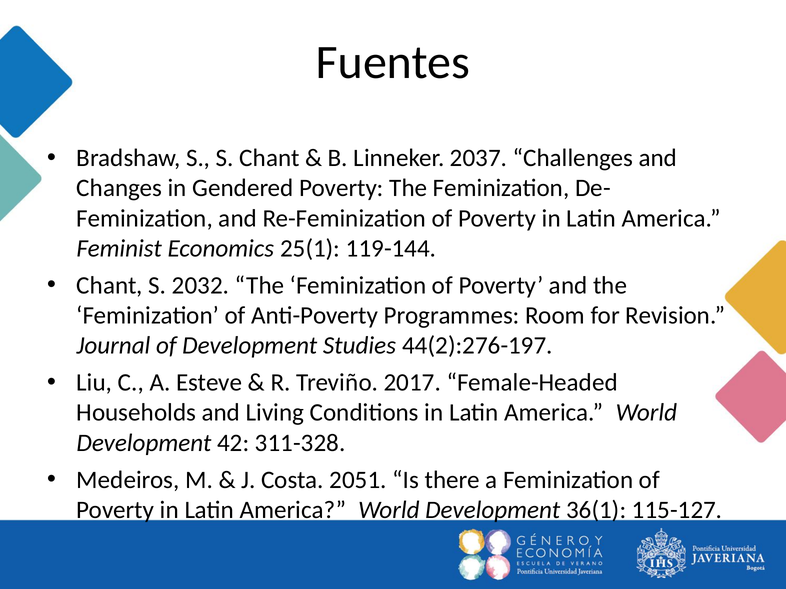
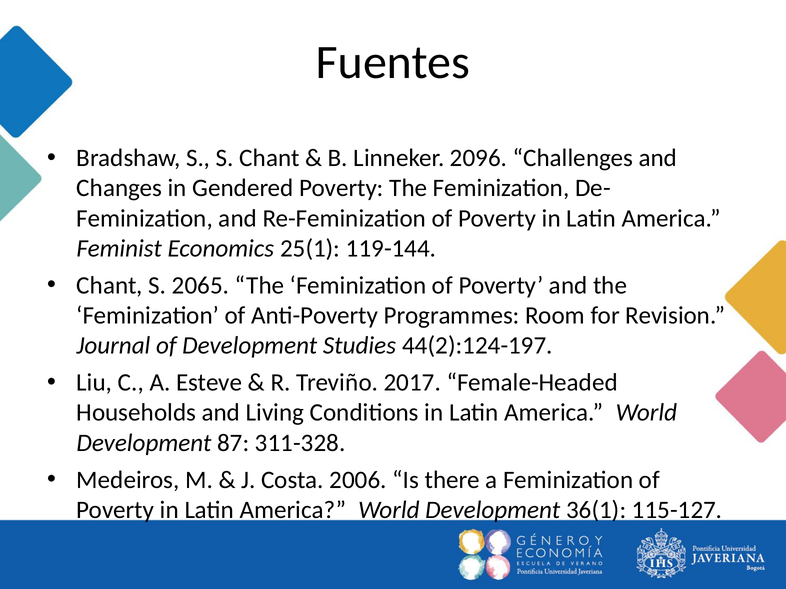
2037: 2037 -> 2096 (479, 158)
2032: 2032 -> 2065 (201, 286)
44(2):276-197: 44(2):276-197 -> 44(2):124-197 (477, 346)
42: 42 -> 87 (233, 443)
2051: 2051 -> 2006 (358, 480)
